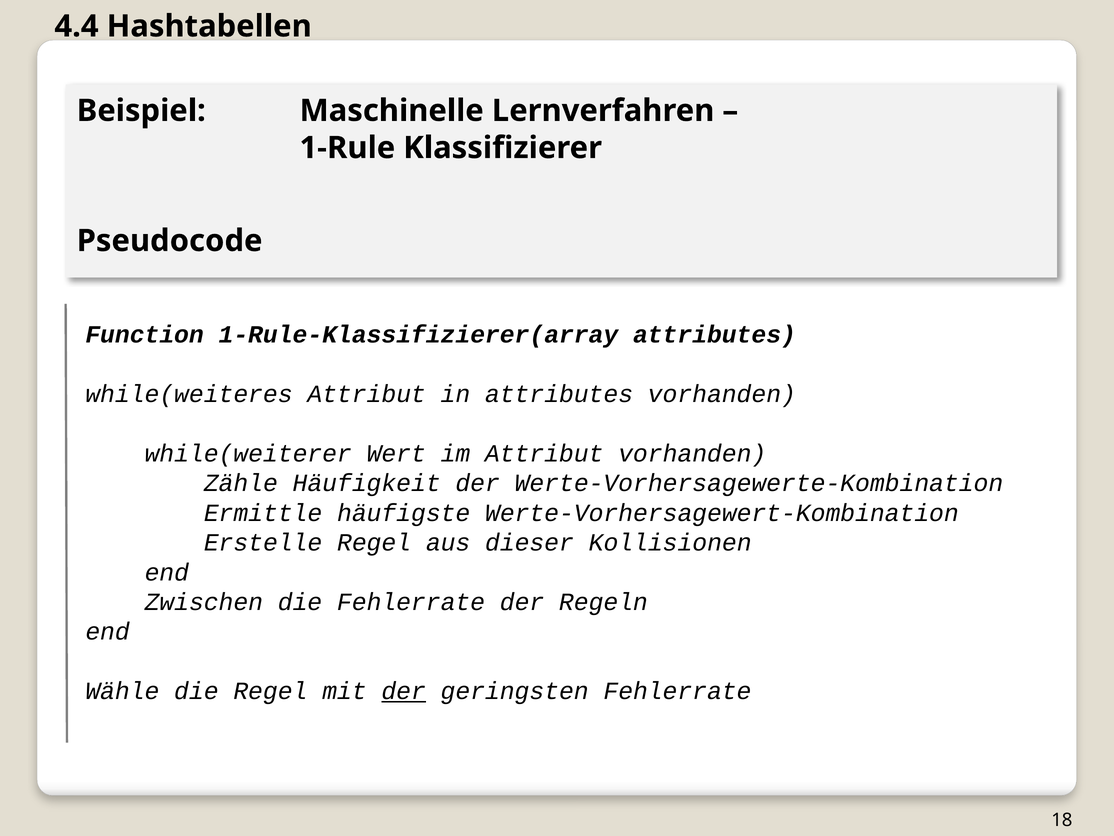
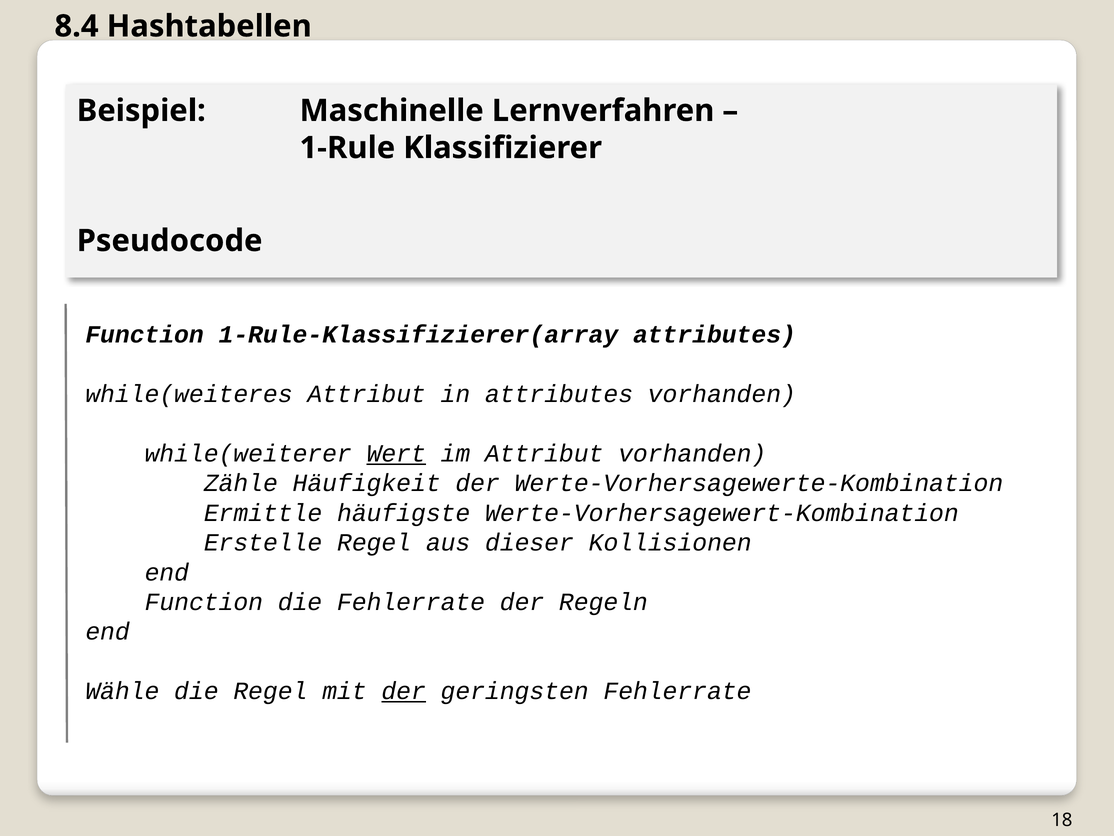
4.4: 4.4 -> 8.4 (77, 26)
Wert underline: none -> present (396, 453)
Zwischen: Zwischen -> Function (204, 602)
